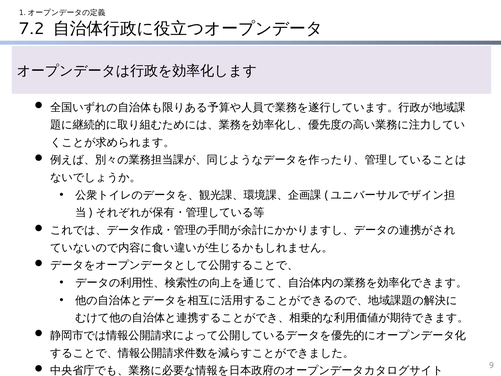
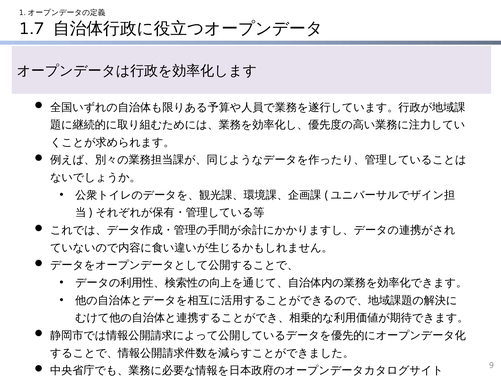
7.2: 7.2 -> 1.7 (32, 29)
